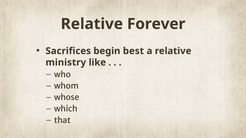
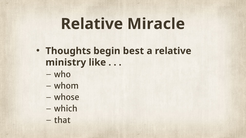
Forever: Forever -> Miracle (156, 24)
Sacrifices: Sacrifices -> Thoughts (68, 51)
